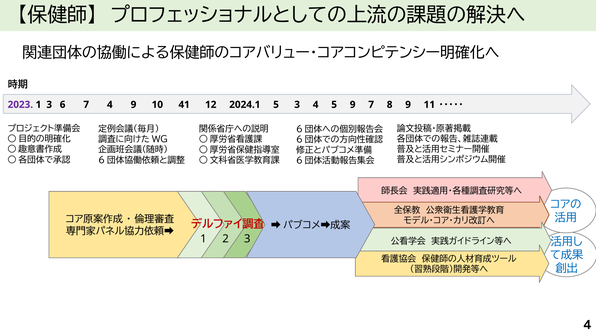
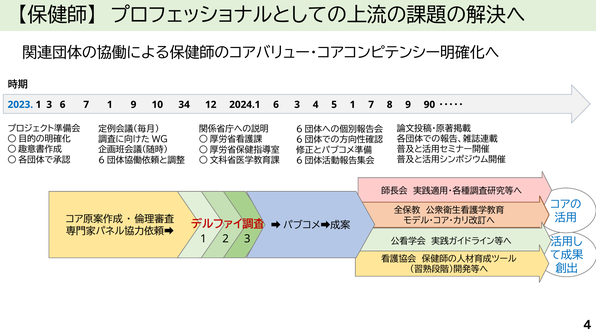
2023 colour: purple -> blue (20, 105)
7 4: 4 -> 1 (110, 105)
41: 41 -> 34 (184, 105)
2024.1 5: 5 -> 6 (276, 105)
5 9: 9 -> 1 (353, 105)
11: 11 -> 90 (429, 105)
